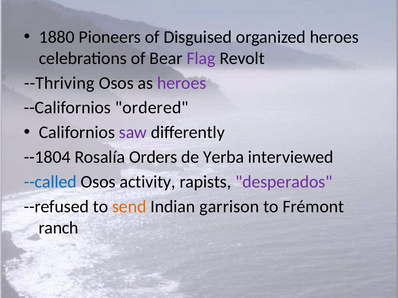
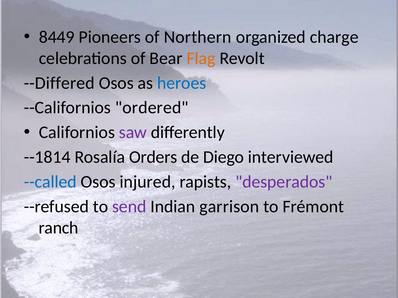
1880: 1880 -> 8449 (57, 37)
Disguised: Disguised -> Northern (198, 37)
organized heroes: heroes -> charge (334, 37)
Flag colour: purple -> orange (201, 58)
--Thriving: --Thriving -> --Differed (59, 83)
heroes colour: purple -> blue (182, 83)
--1804: --1804 -> --1814 (47, 157)
Yerba: Yerba -> Diego (224, 157)
activity: activity -> injured (148, 182)
send colour: orange -> purple (129, 207)
